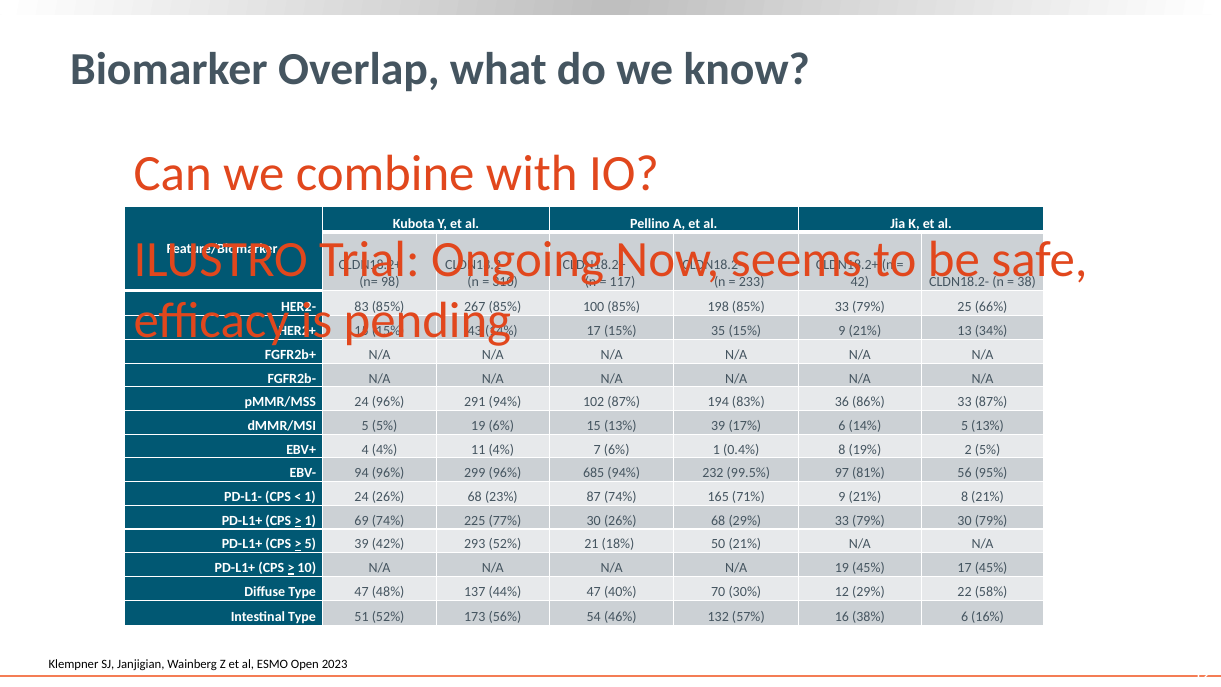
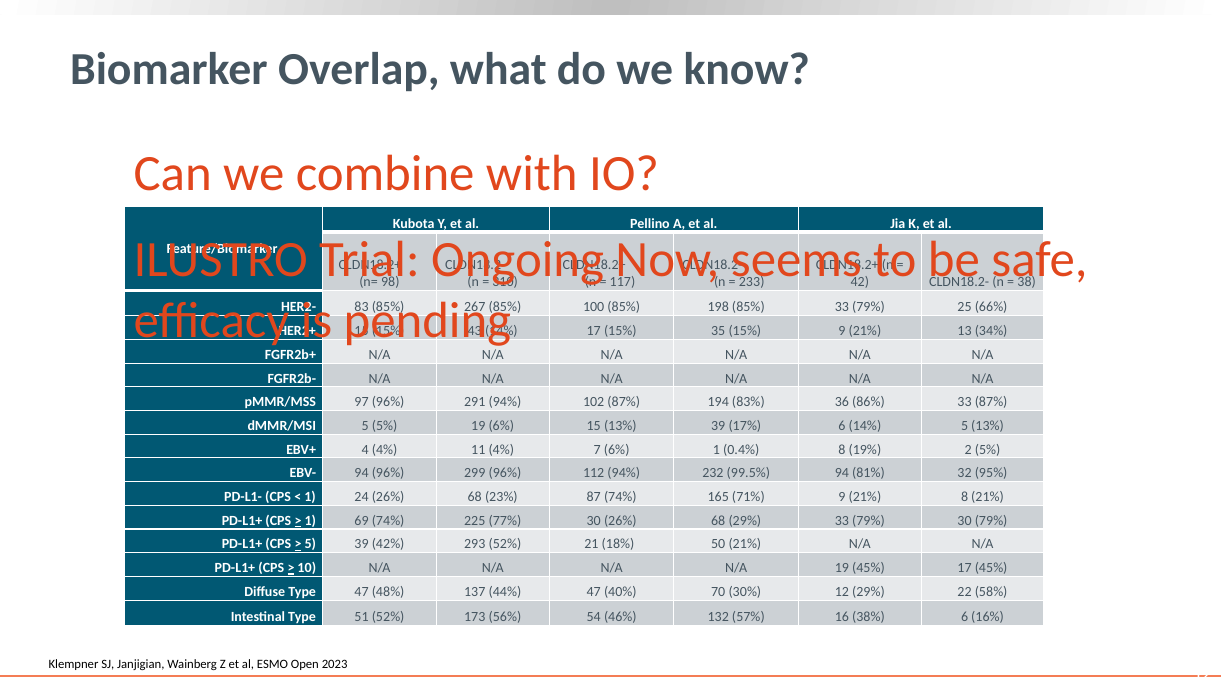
pMMR/MSS 24: 24 -> 97 (362, 402)
685: 685 -> 112 (594, 473)
99.5% 97: 97 -> 94 (842, 473)
56: 56 -> 32 (965, 473)
